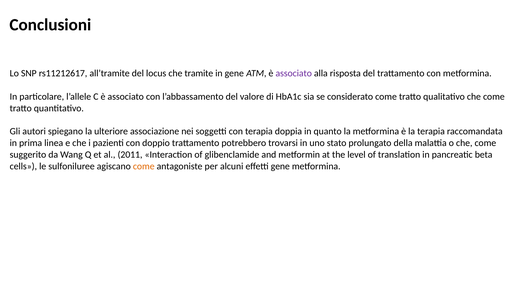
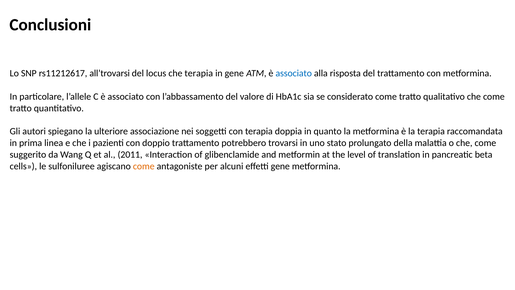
all’tramite: all’tramite -> all’trovarsi (110, 73)
che tramite: tramite -> terapia (199, 73)
associato colour: purple -> blue (294, 73)
